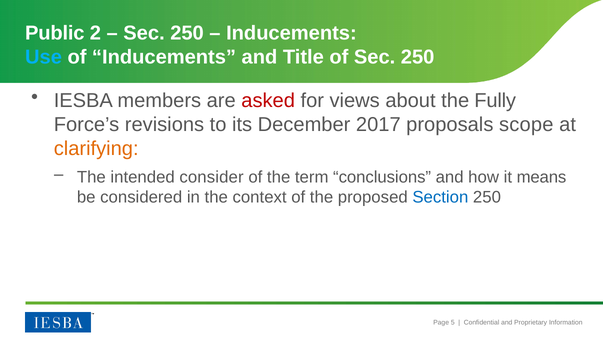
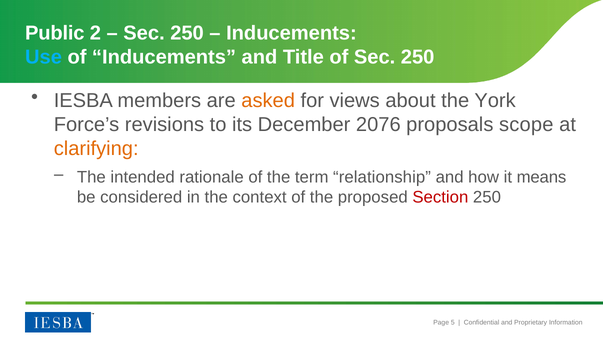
asked colour: red -> orange (268, 101)
Fully: Fully -> York (495, 101)
2017: 2017 -> 2076 (378, 125)
consider: consider -> rationale (212, 177)
conclusions: conclusions -> relationship (382, 177)
Section colour: blue -> red (440, 197)
